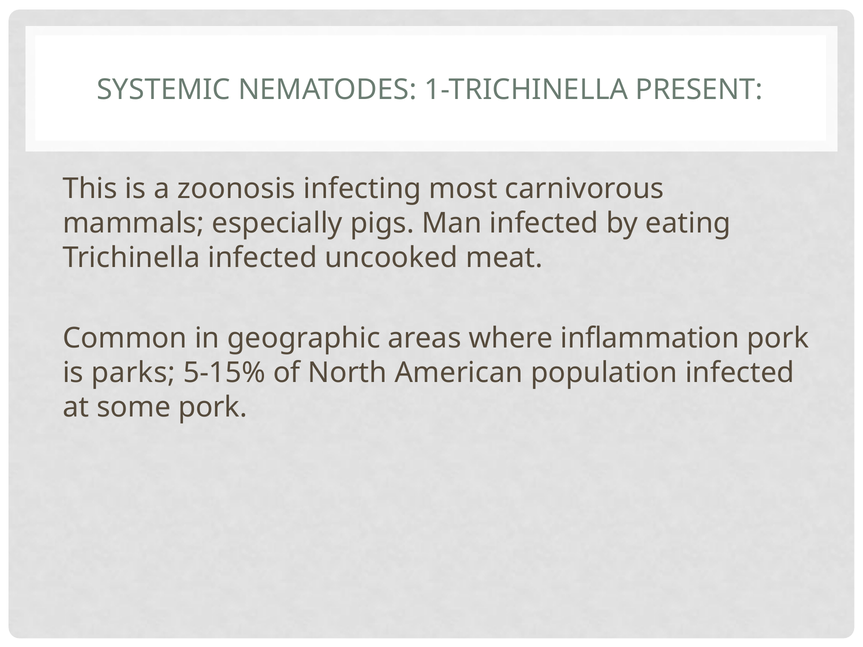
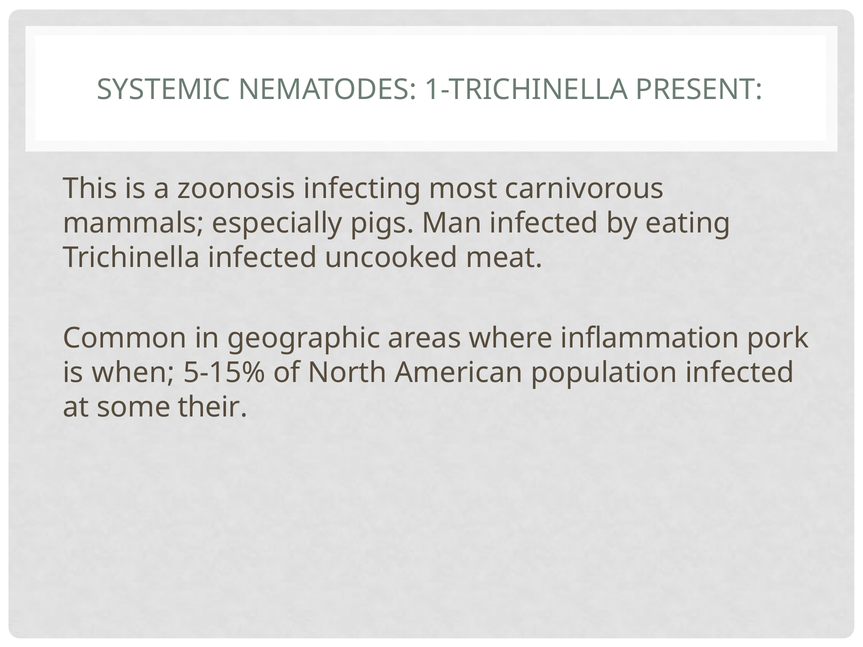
parks: parks -> when (133, 373)
some pork: pork -> their (213, 408)
